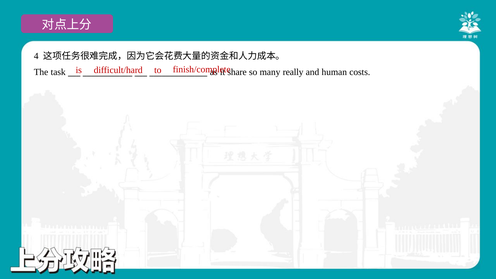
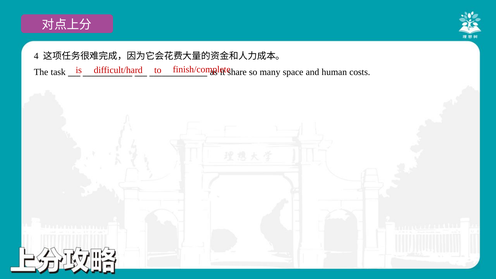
really: really -> space (293, 72)
